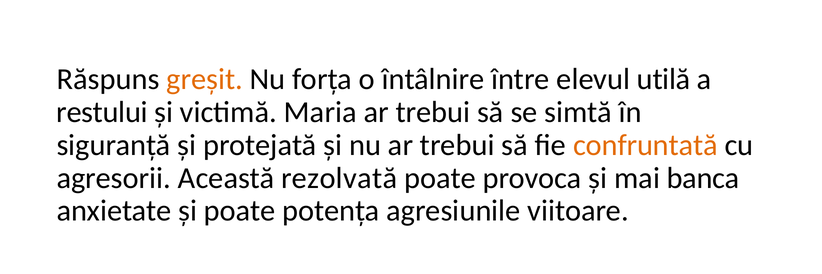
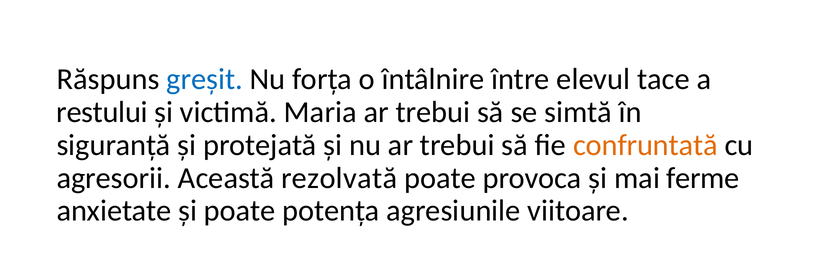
greșit colour: orange -> blue (205, 79)
utilă: utilă -> tace (663, 79)
banca: banca -> ferme (703, 178)
